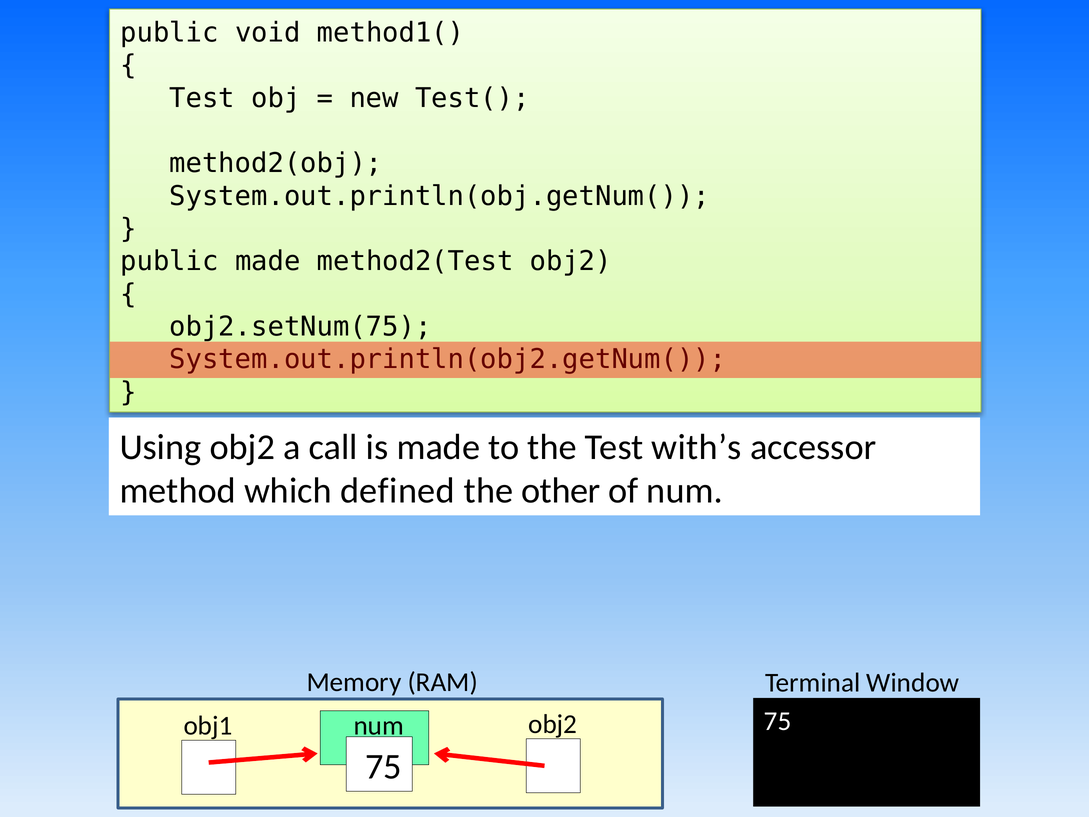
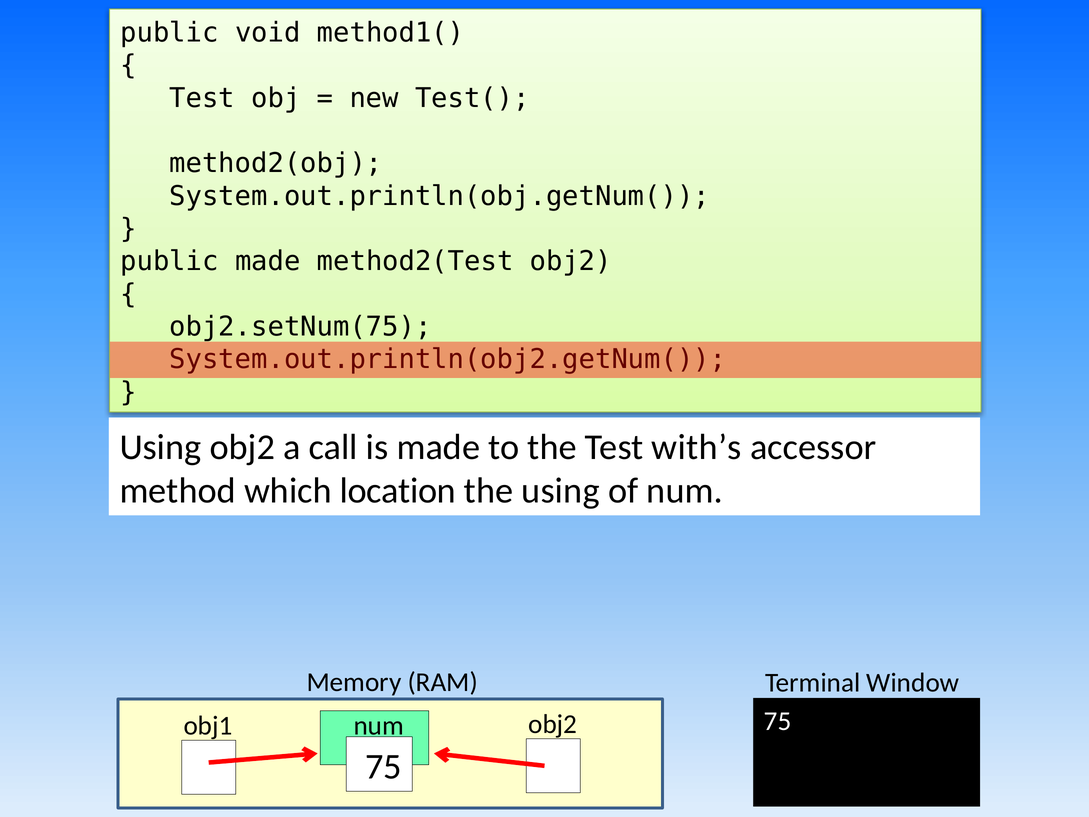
defined: defined -> location (398, 491)
the other: other -> using (561, 491)
